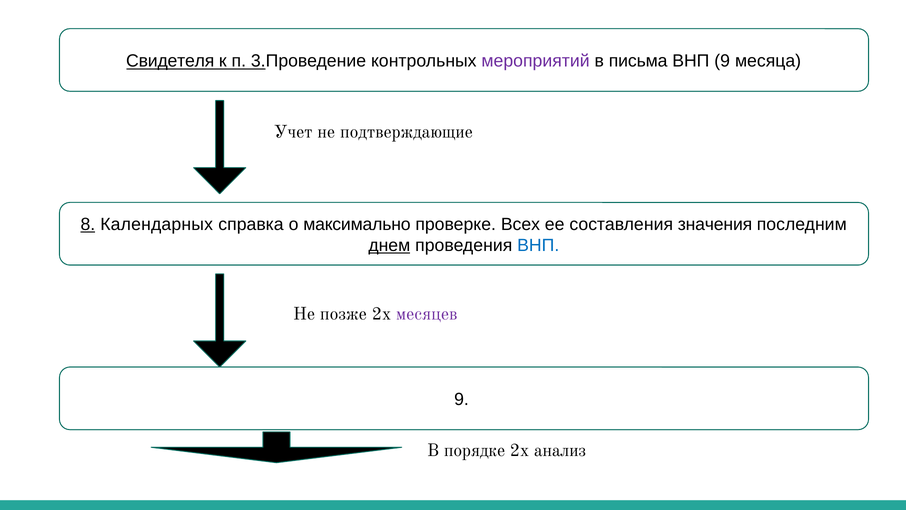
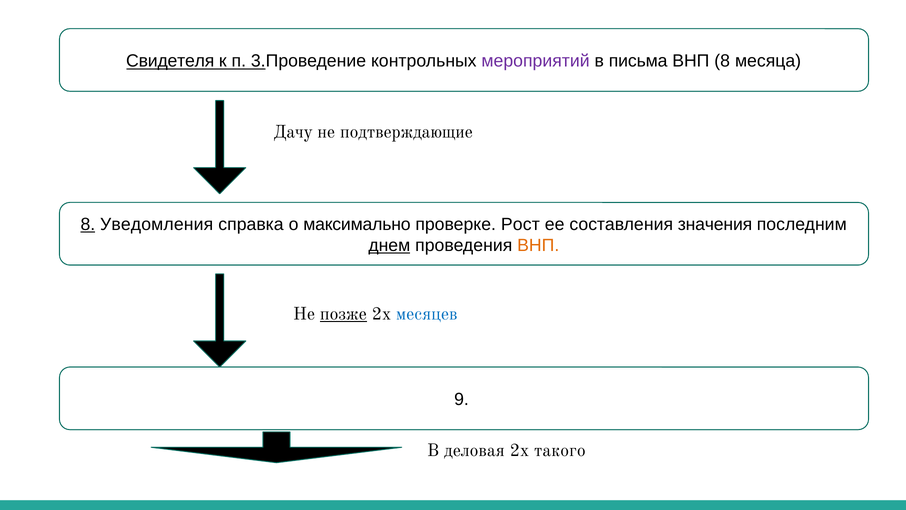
9: 9 -> 8 (722, 61)
Учет: Учет -> Дачу (293, 132)
Календарных: Календарных -> Уведомления (157, 224)
Всех: Всех -> Рост (520, 224)
ВНП colour: blue -> orange (538, 245)
позже underline: none -> present (343, 314)
месяцев colour: purple -> blue (427, 314)
порядке: порядке -> деловая (474, 450)
анализ: анализ -> такого (560, 450)
